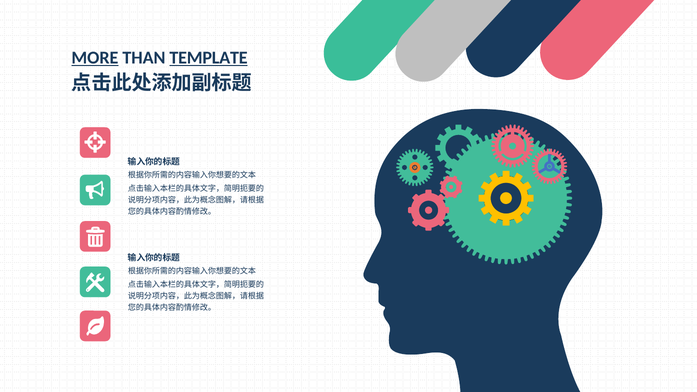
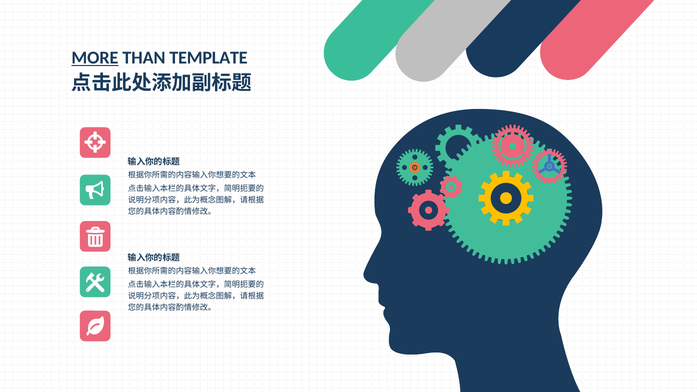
TEMPLATE underline: present -> none (209, 58)
